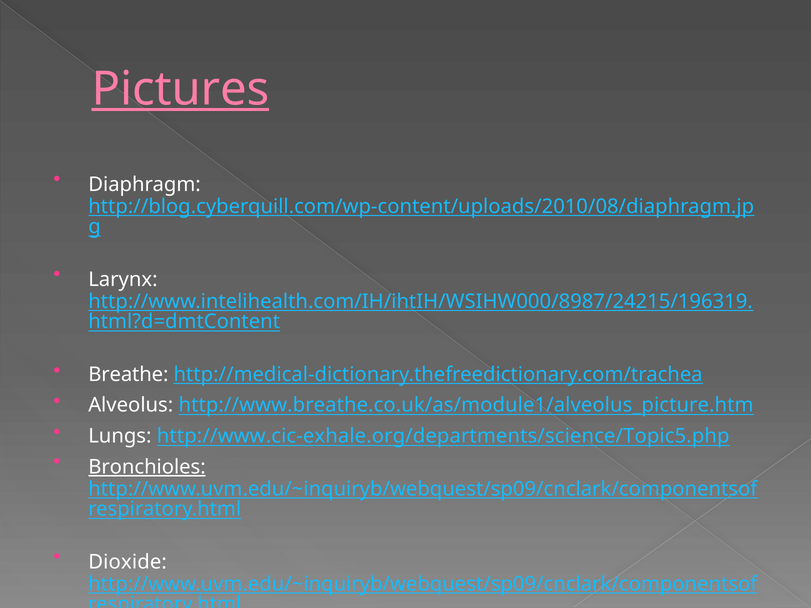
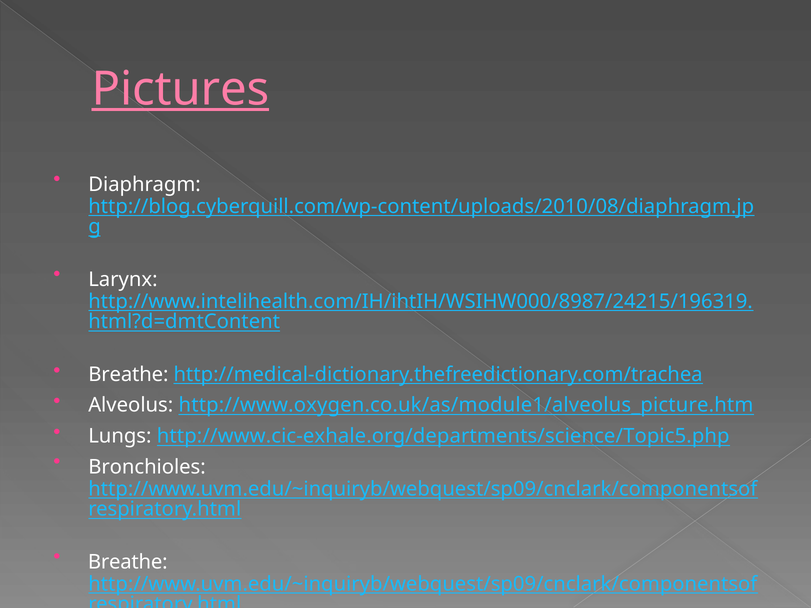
http://www.breathe.co.uk/as/module1/alveolus_picture.htm: http://www.breathe.co.uk/as/module1/alveolus_picture.htm -> http://www.oxygen.co.uk/as/module1/alveolus_picture.htm (466, 405)
Bronchioles underline: present -> none (147, 467)
Dioxide: Dioxide -> Breathe (128, 562)
